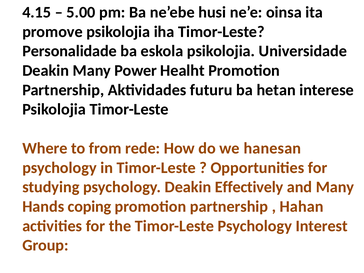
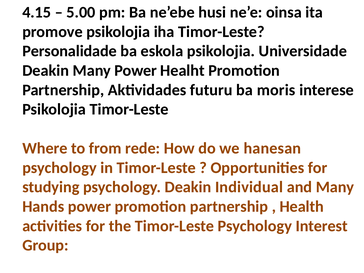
hetan: hetan -> moris (276, 90)
Effectively: Effectively -> Individual (249, 187)
Hands coping: coping -> power (89, 206)
Hahan: Hahan -> Health (302, 206)
